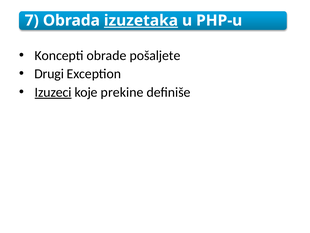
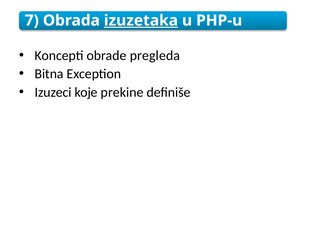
pošaljete: pošaljete -> pregleda (155, 56)
Drugi: Drugi -> Bitna (49, 74)
Izuzeci underline: present -> none (53, 92)
